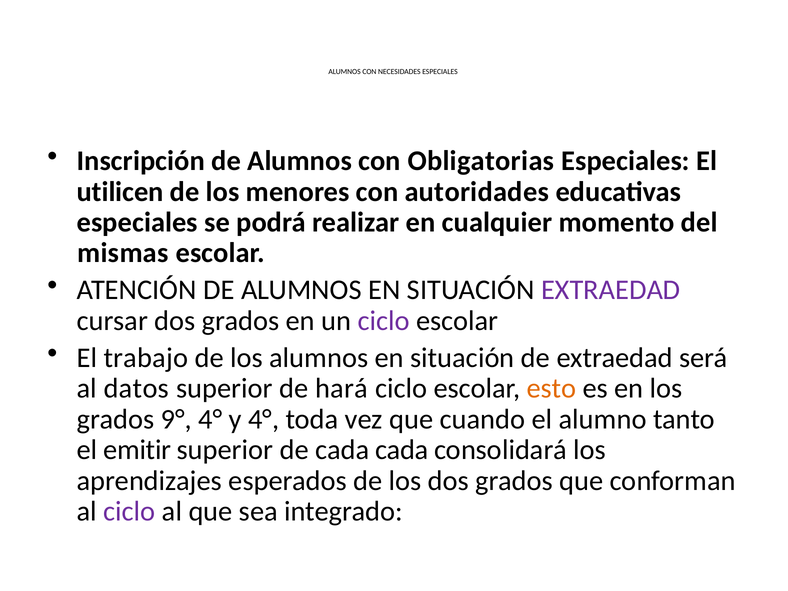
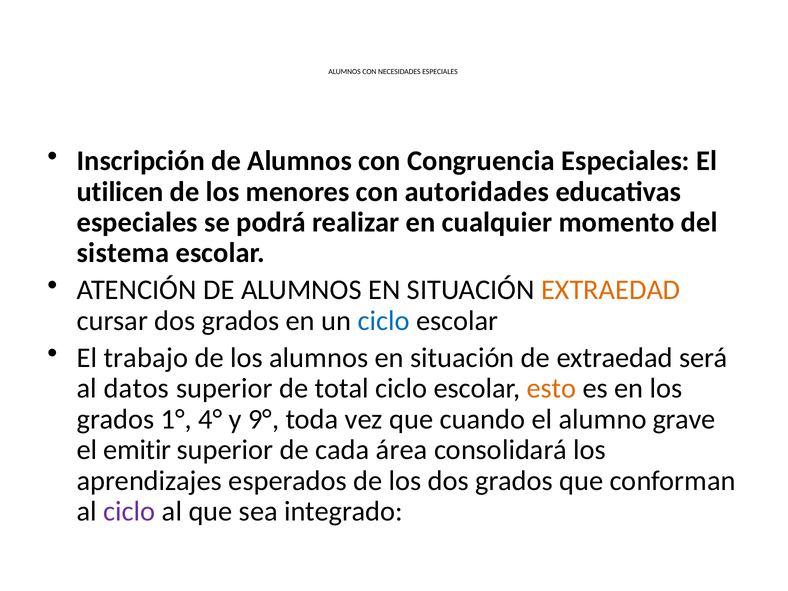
Obligatorias: Obligatorias -> Congruencia (481, 161)
mismas: mismas -> sistema (123, 253)
EXTRAEDAD colour: purple -> orange (611, 290)
ciclo colour: purple -> blue (384, 321)
hará: hará -> total (342, 388)
9°: 9° -> 1° (176, 419)
y 4°: 4° -> 9° (264, 419)
tanto: tanto -> grave (684, 419)
cada cada: cada -> área (402, 450)
